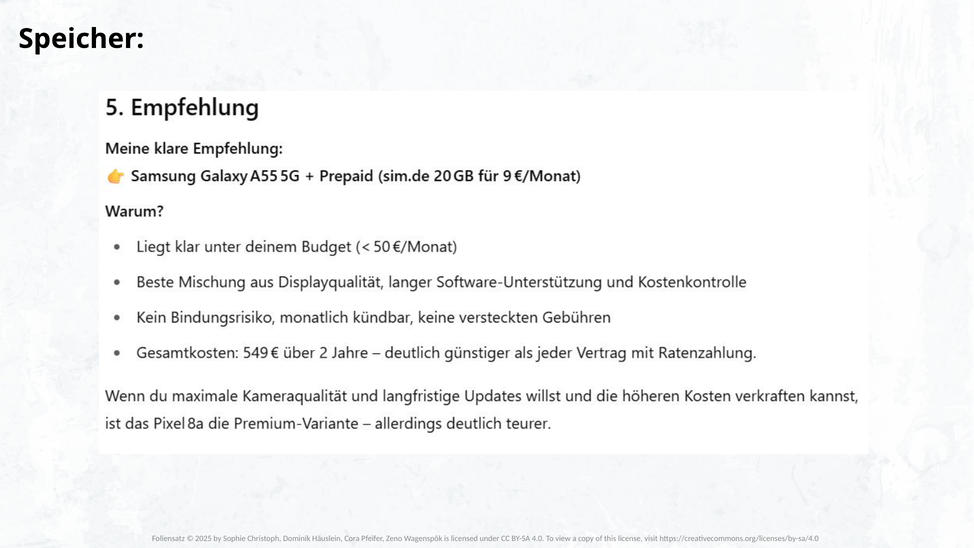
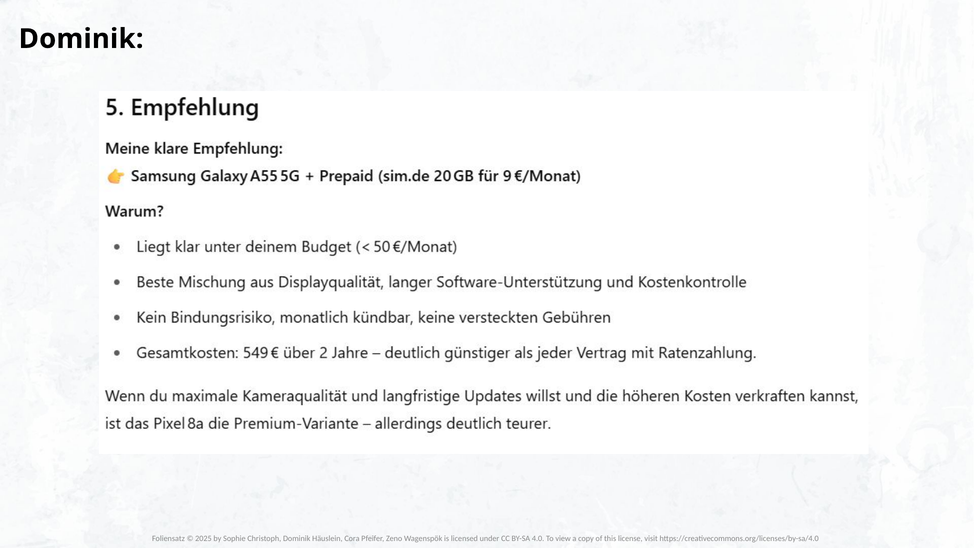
Speicher: Speicher -> Dominik (81, 39)
